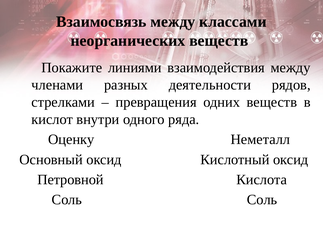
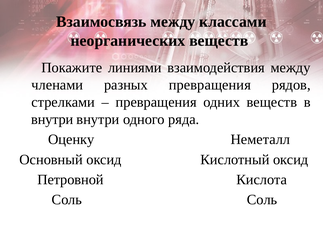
разных деятельности: деятельности -> превращения (210, 85)
кислот: кислот -> внутри (52, 120)
